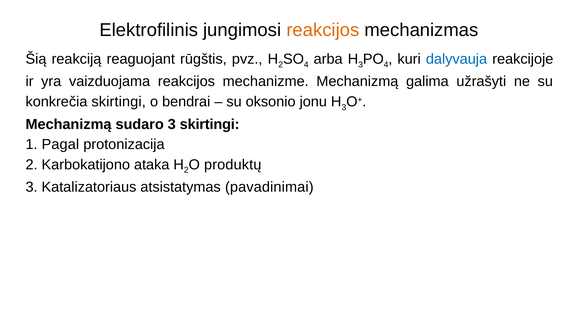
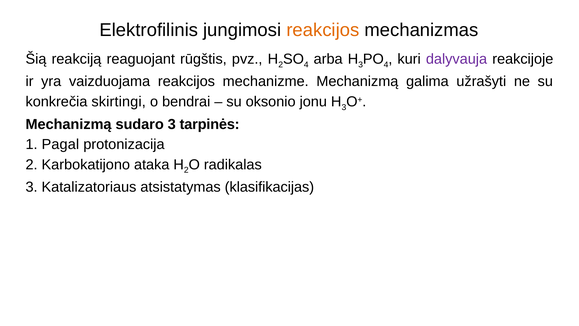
dalyvauja colour: blue -> purple (457, 59)
3 skirtingi: skirtingi -> tarpinės (210, 124)
produktų: produktų -> radikalas (233, 164)
pavadinimai: pavadinimai -> klasifikacijas (269, 187)
